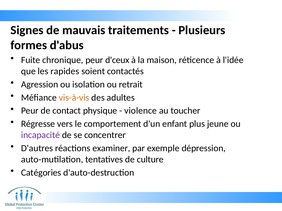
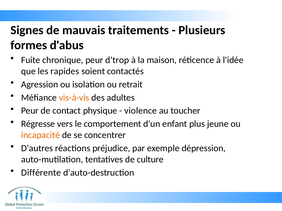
d'ceux: d'ceux -> d'trop (117, 60)
incapacité colour: purple -> orange (41, 135)
examiner: examiner -> préjudice (111, 148)
Catégories: Catégories -> Différente (41, 173)
